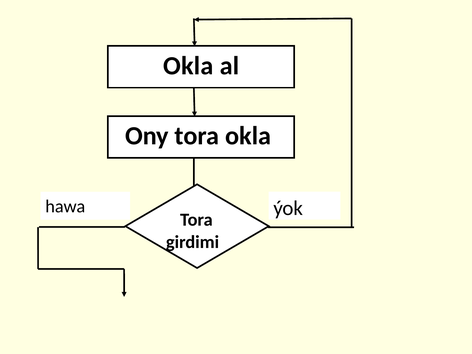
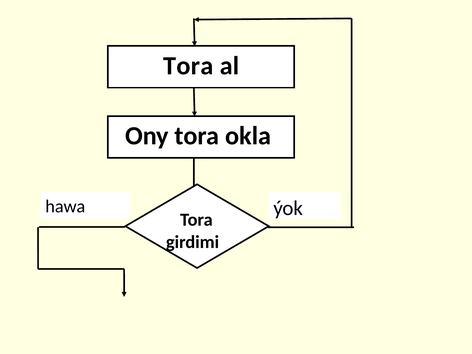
Okla: Okla -> Tora (188, 66)
